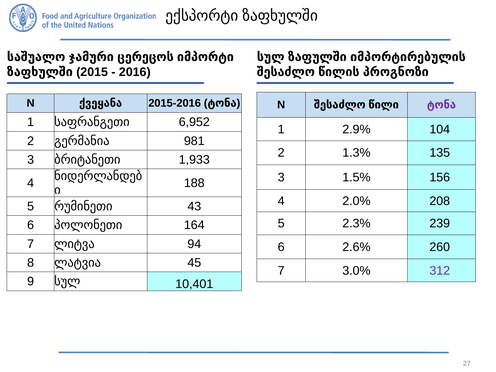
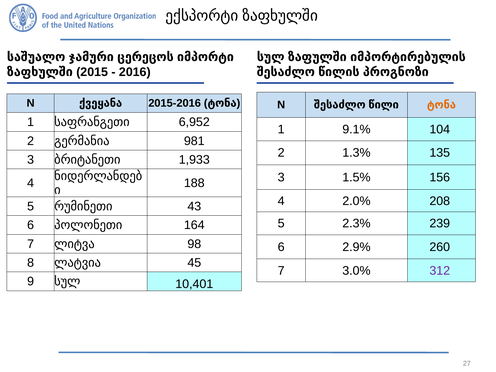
ტონა colour: purple -> orange (441, 105)
2.9%: 2.9% -> 9.1% (356, 129)
94: 94 -> 98 (194, 244)
2.6%: 2.6% -> 2.9% (356, 247)
